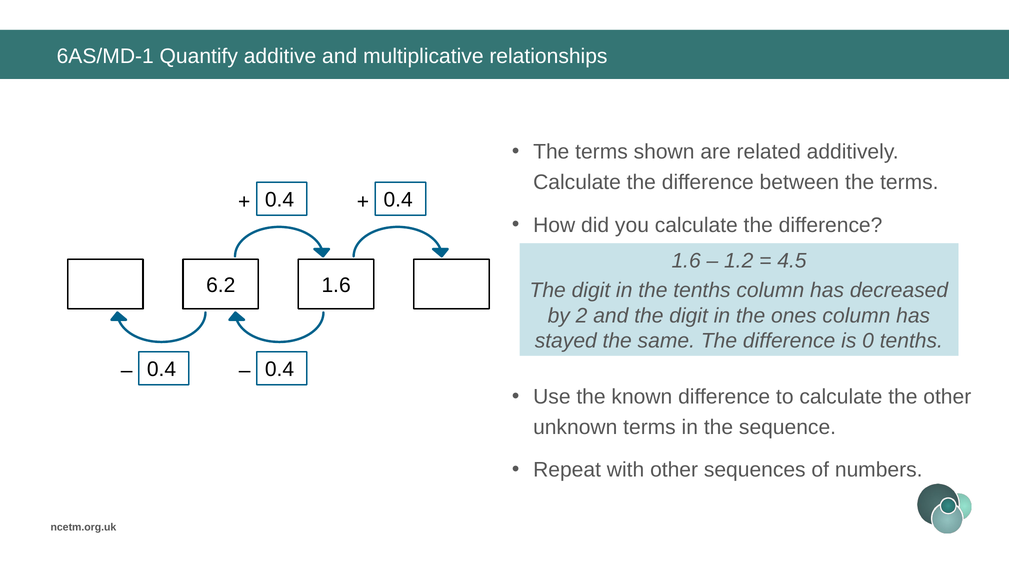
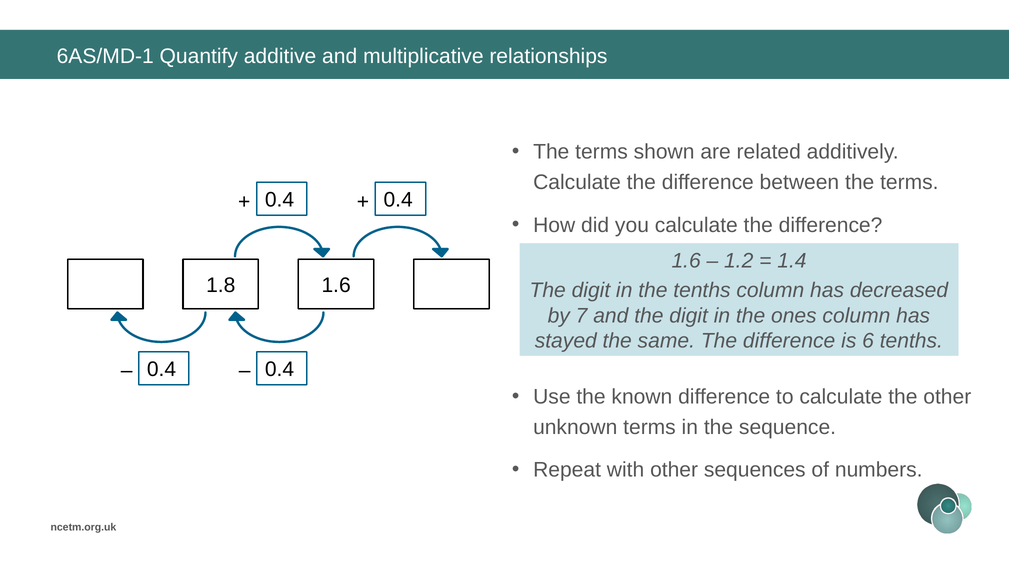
4.5: 4.5 -> 1.4 (792, 261)
6.2: 6.2 -> 1.8 (221, 285)
by 2: 2 -> 7 (582, 316)
0: 0 -> 6 (868, 341)
